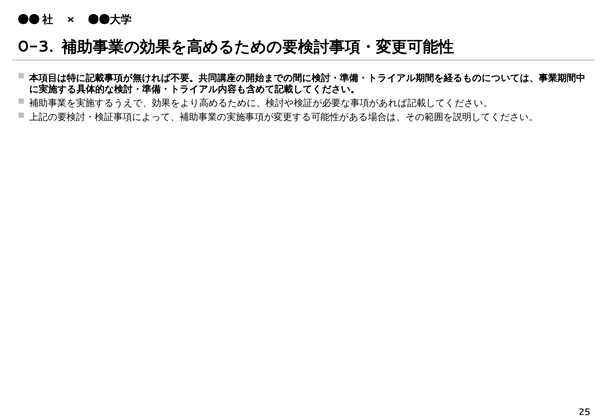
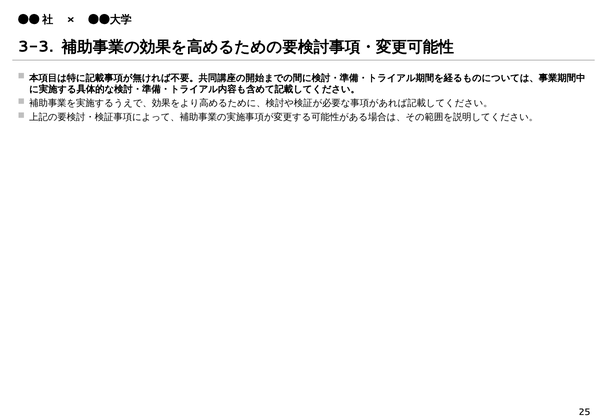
0-3: 0-3 -> 3-3 (36, 47)
